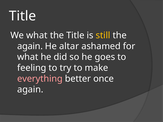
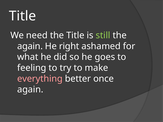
We what: what -> need (37, 35)
still colour: yellow -> light green (103, 35)
altar: altar -> right (69, 46)
